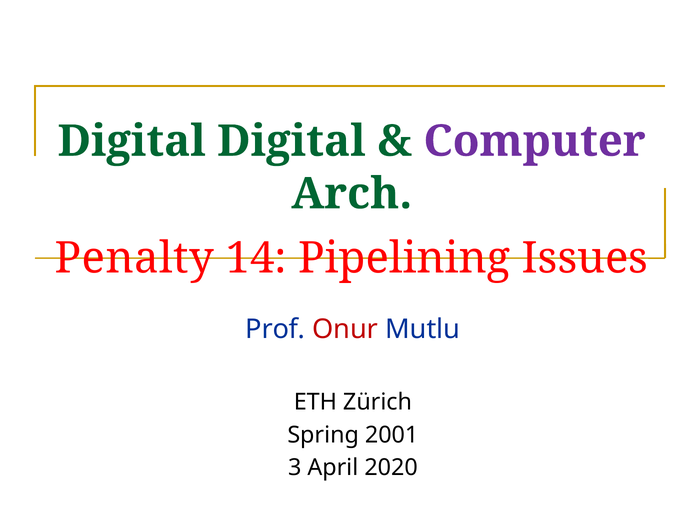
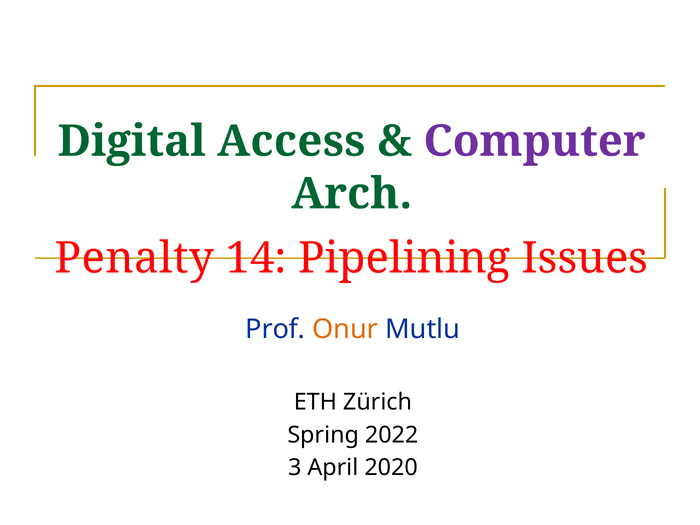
Digital Digital: Digital -> Access (291, 141)
Onur colour: red -> orange (345, 329)
2001: 2001 -> 2022 (392, 435)
